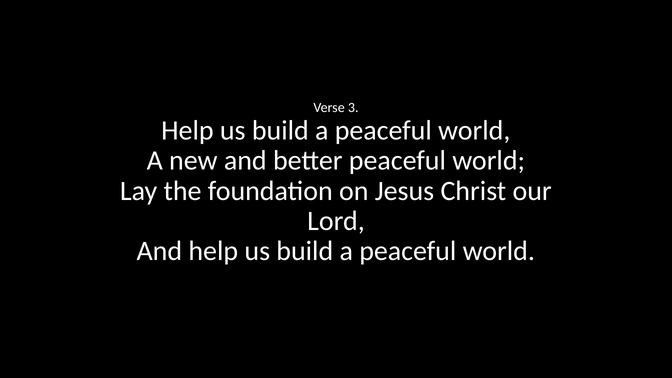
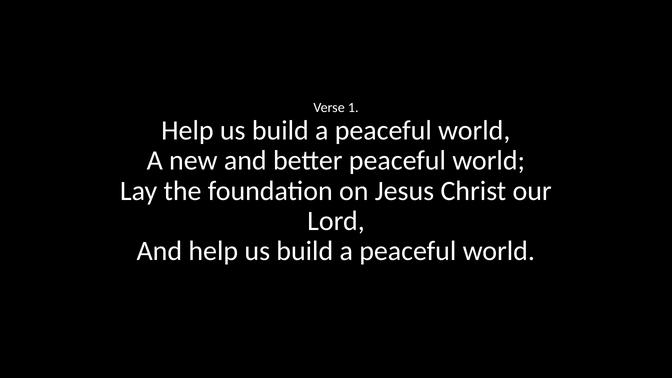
3: 3 -> 1 (353, 108)
